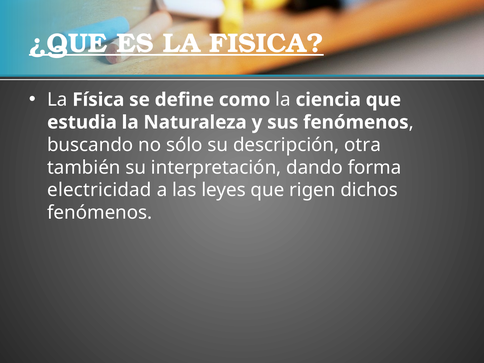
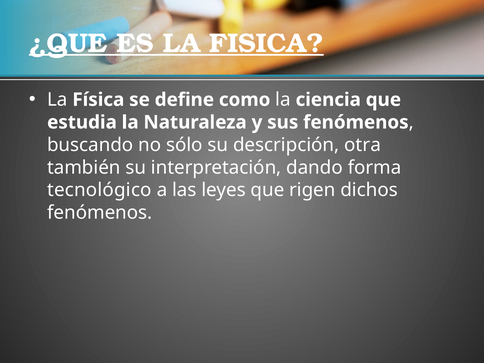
electricidad: electricidad -> tecnológico (99, 190)
